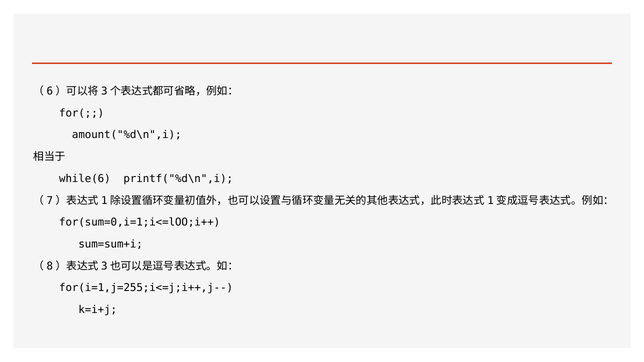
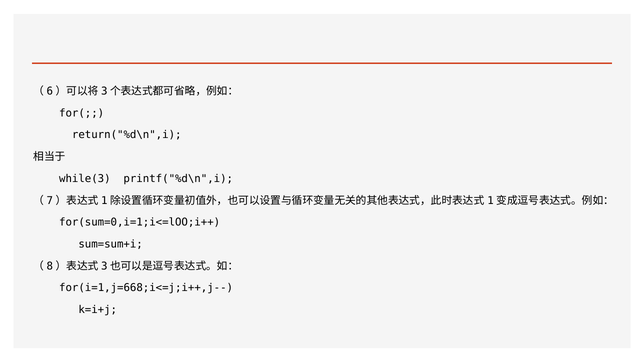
amount("%d\n",i: amount("%d\n",i -> return("%d\n",i (127, 135)
while(6: while(6 -> while(3 (85, 179)
for(i=1,j=255;i<=j;i++,j--: for(i=1,j=255;i<=j;i++,j-- -> for(i=1,j=668;i<=j;i++,j-- (146, 288)
